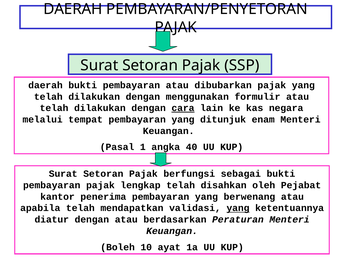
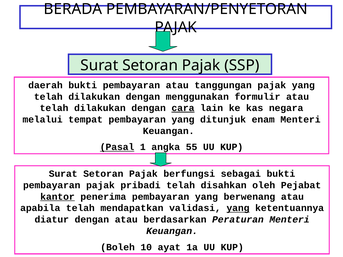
DAERAH: DAERAH -> BERADA (73, 9)
dibubarkan: dibubarkan -> tanggungan (223, 85)
Pasal underline: none -> present (117, 147)
40: 40 -> 55 (192, 147)
lengkap: lengkap -> pribadi (141, 185)
kantor underline: none -> present (57, 197)
